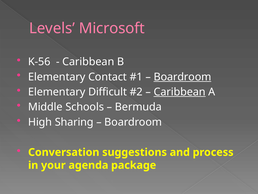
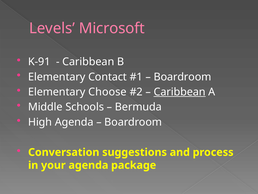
K-56: K-56 -> K-91 (39, 62)
Boardroom underline: present -> none (182, 77)
Difficult: Difficult -> Choose (107, 92)
High Sharing: Sharing -> Agenda (74, 122)
